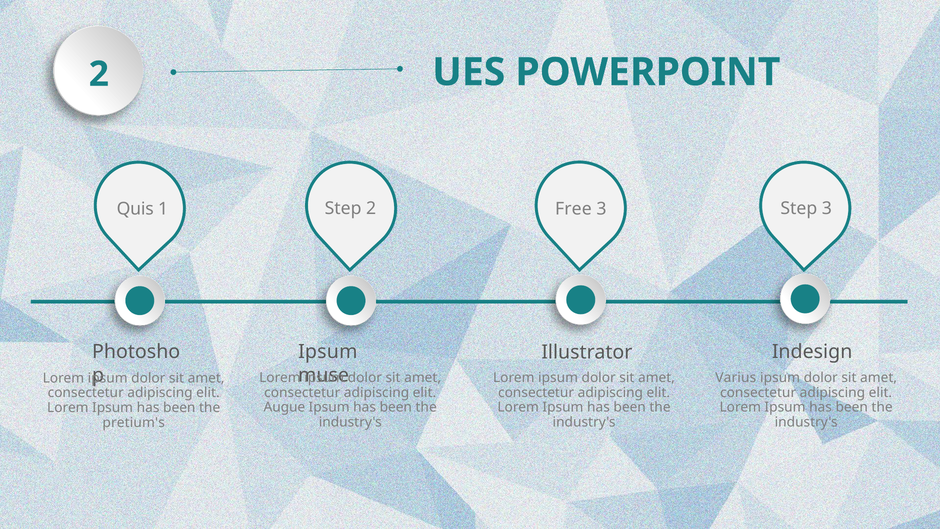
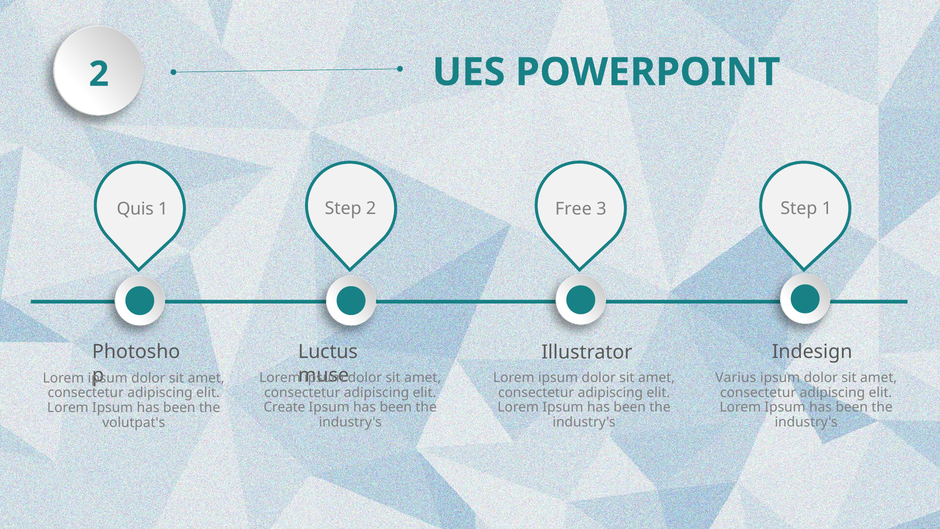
Step 3: 3 -> 1 (827, 208)
Ipsum: Ipsum -> Luctus (328, 352)
Augue: Augue -> Create (284, 407)
pretium's: pretium's -> volutpat's (134, 422)
